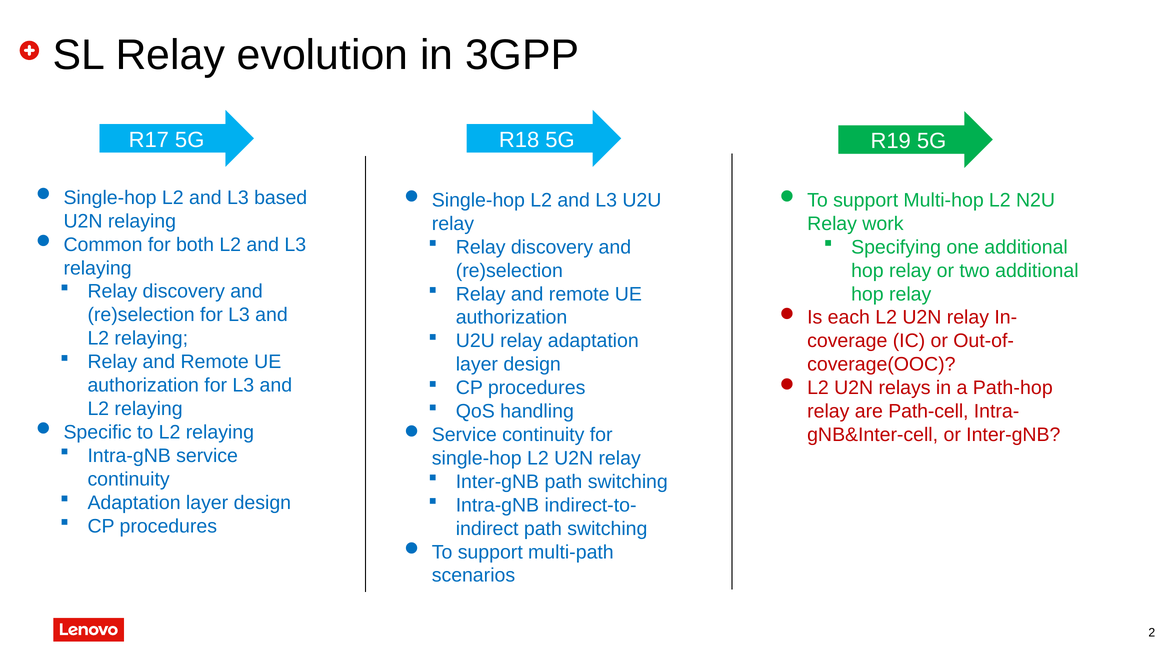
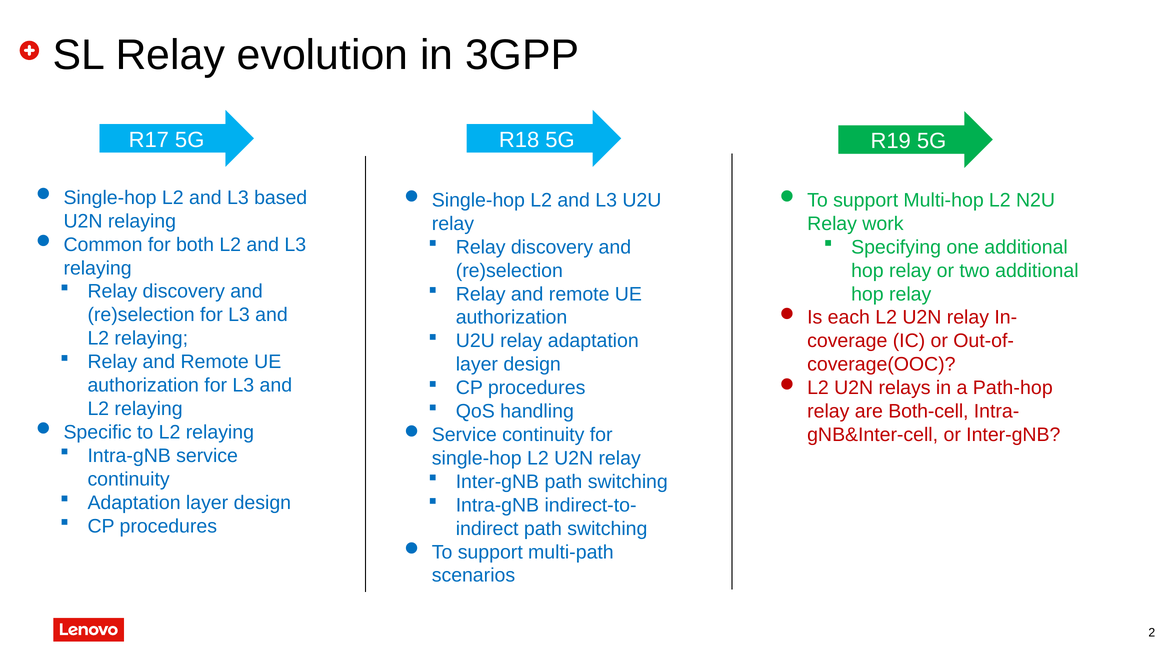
Path-cell: Path-cell -> Both-cell (928, 411)
